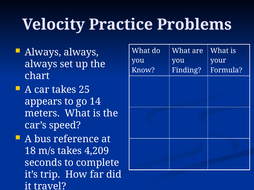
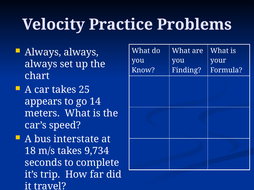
reference: reference -> interstate (76, 139)
4,209: 4,209 -> 9,734 (97, 151)
